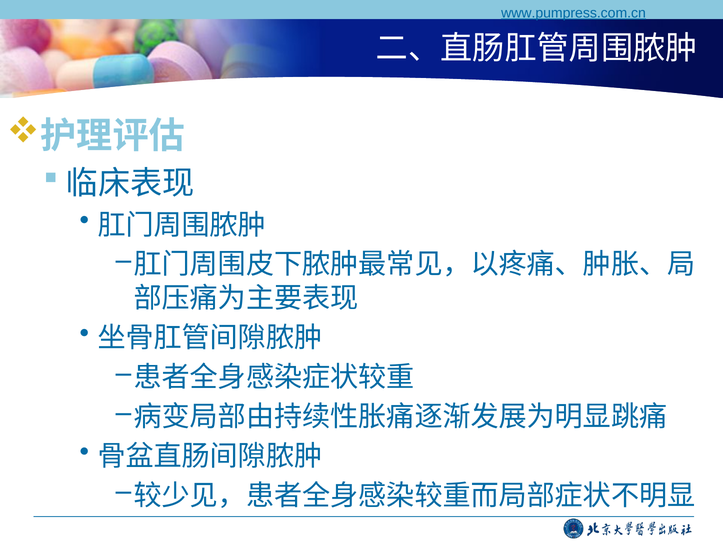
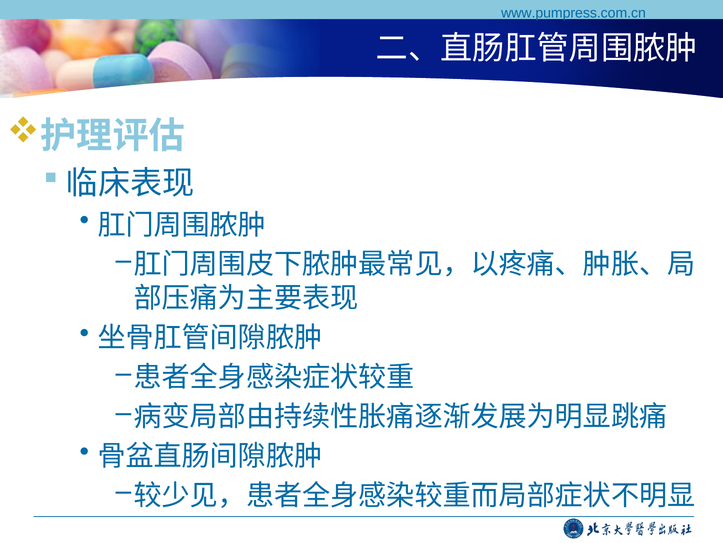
www.pumpress.com.cn underline: present -> none (574, 13)
